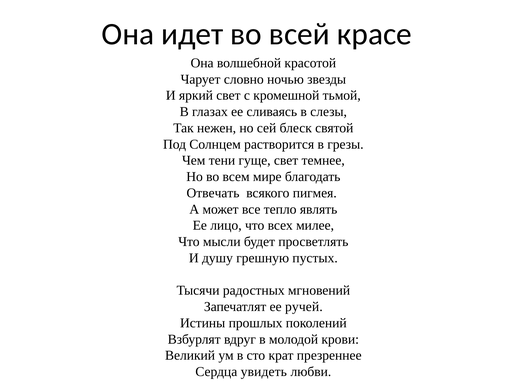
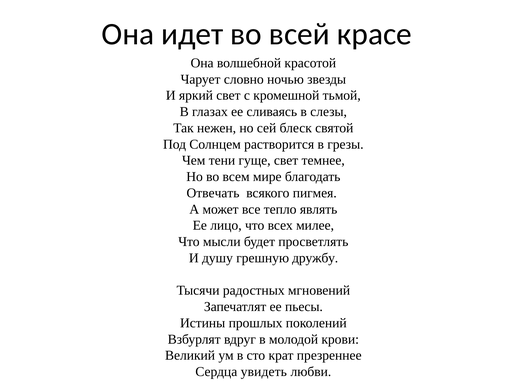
пустых: пустых -> дружбу (315, 258)
ручей: ручей -> пьесы (304, 307)
